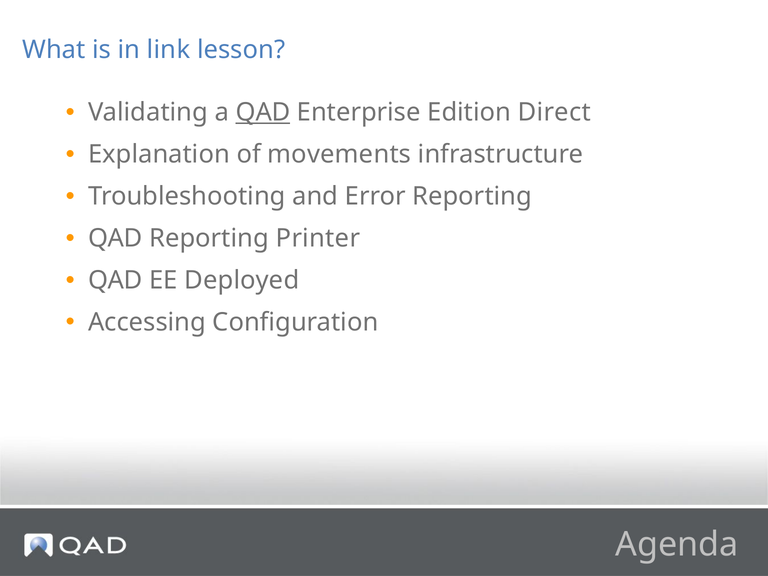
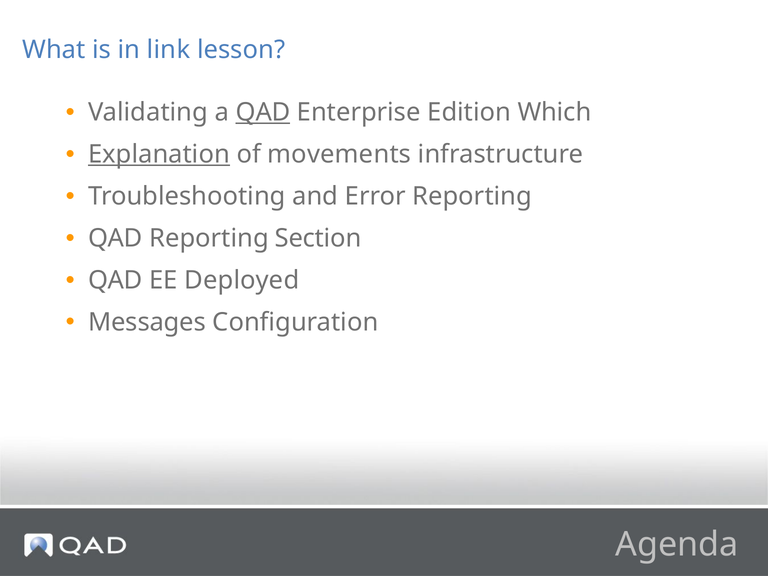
Direct: Direct -> Which (555, 112)
Explanation underline: none -> present (159, 154)
Printer: Printer -> Section (318, 238)
Accessing: Accessing -> Messages (147, 322)
